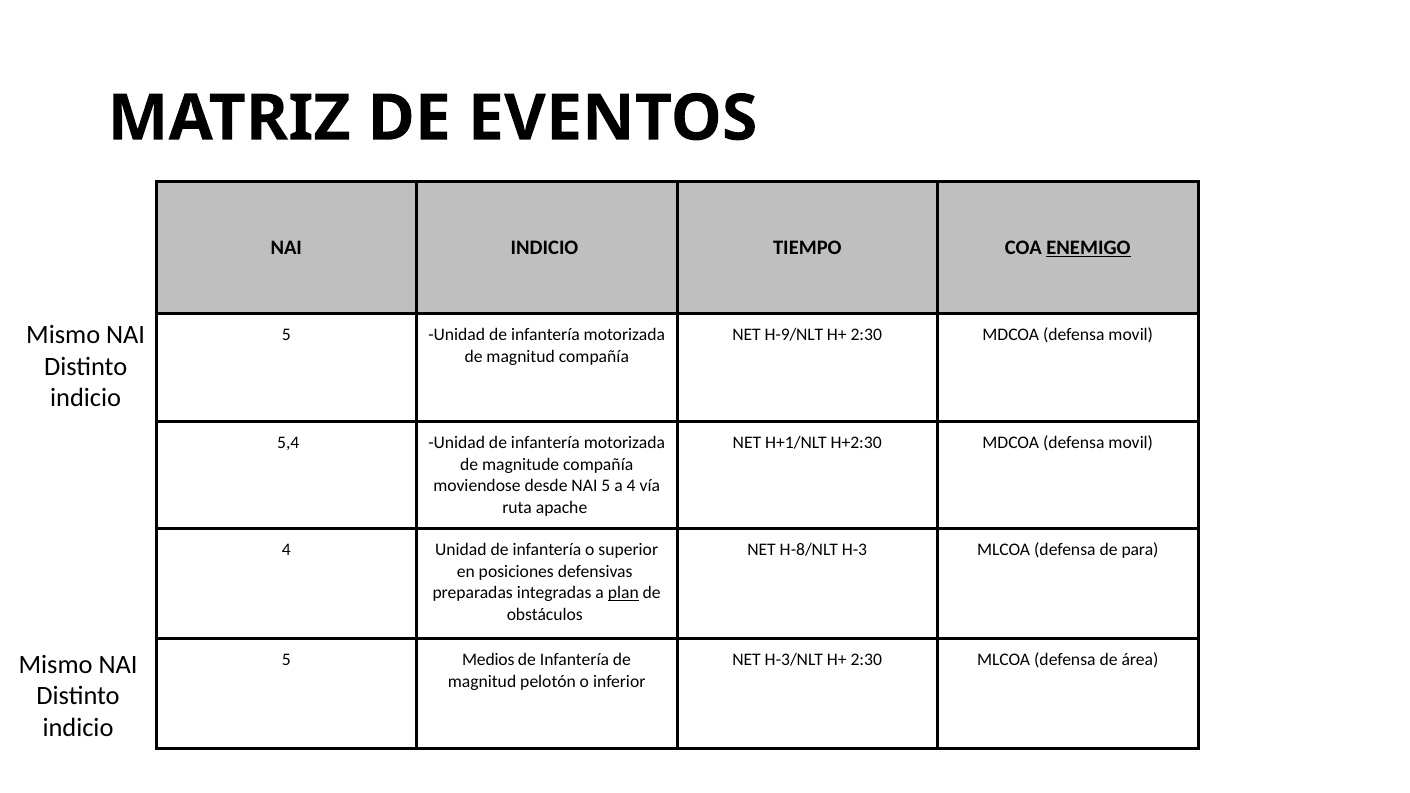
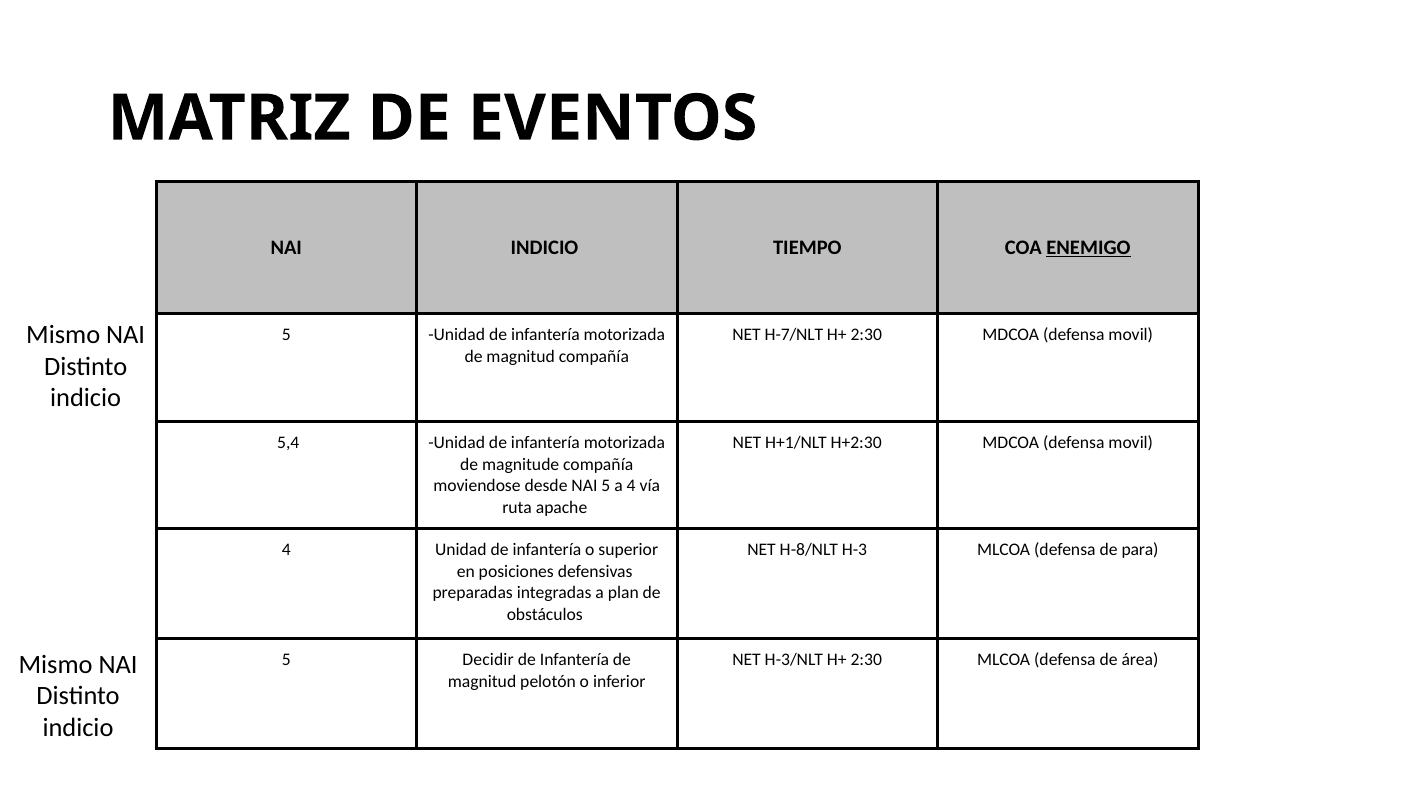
H-9/NLT: H-9/NLT -> H-7/NLT (794, 335)
plan underline: present -> none (623, 593)
Medios: Medios -> Decidir (488, 660)
